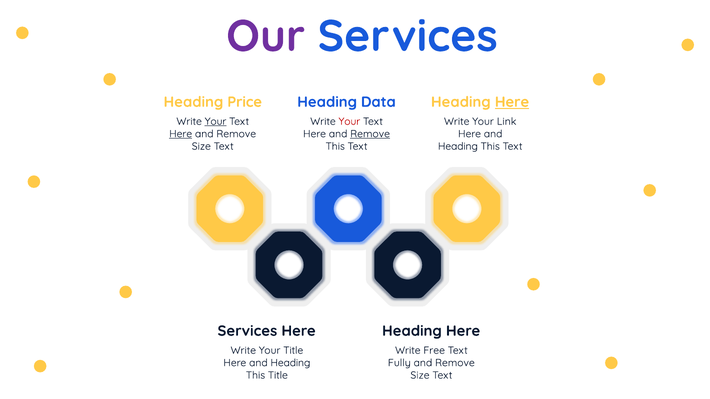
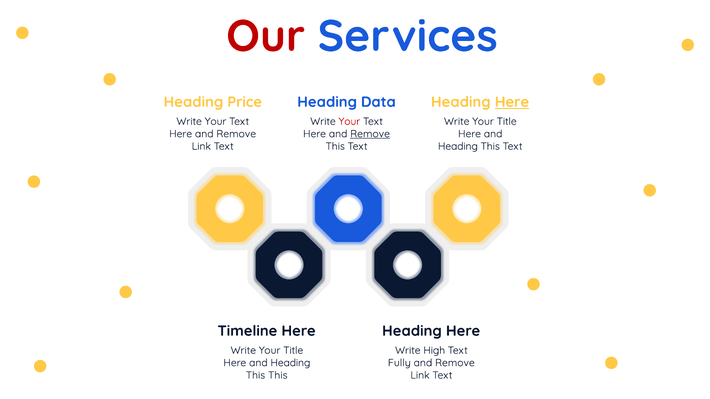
Our colour: purple -> red (266, 36)
Your underline: present -> none (216, 122)
Link: Link -> Title (507, 122)
Here underline: present -> none (181, 134)
Size: Size -> Link (201, 146)
Services: Services -> Timeline (247, 331)
Free: Free -> High (434, 351)
This Title: Title -> This (278, 376)
Size: Size -> Link (420, 376)
